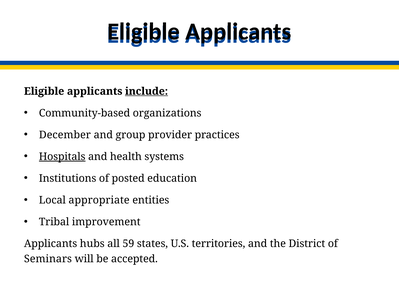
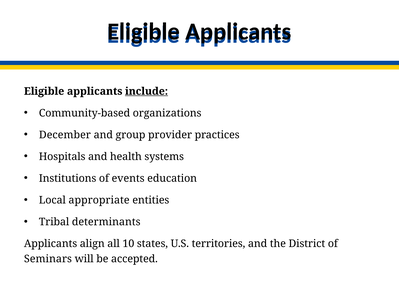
Hospitals underline: present -> none (62, 157)
posted: posted -> events (128, 179)
improvement: improvement -> determinants (106, 222)
hubs: hubs -> align (92, 244)
59: 59 -> 10 (128, 244)
